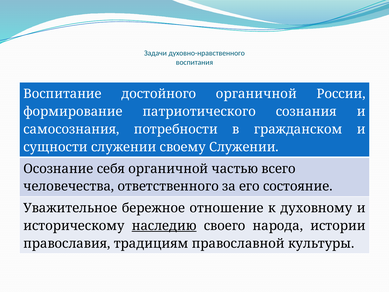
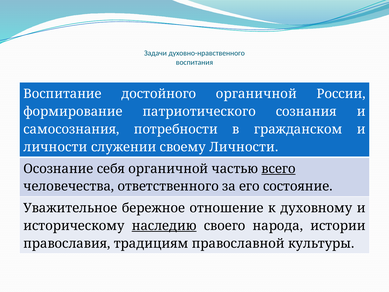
сущности: сущности -> личности (55, 147)
своему Служении: Служении -> Личности (244, 147)
всего underline: none -> present (279, 169)
